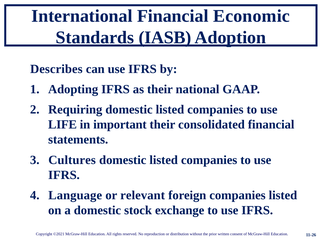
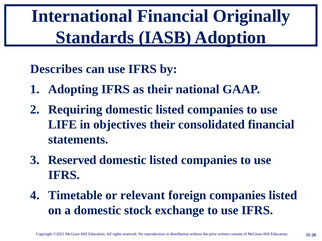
Economic: Economic -> Originally (252, 16)
important: important -> objectives (120, 125)
Cultures: Cultures -> Reserved (72, 160)
Language: Language -> Timetable (75, 196)
